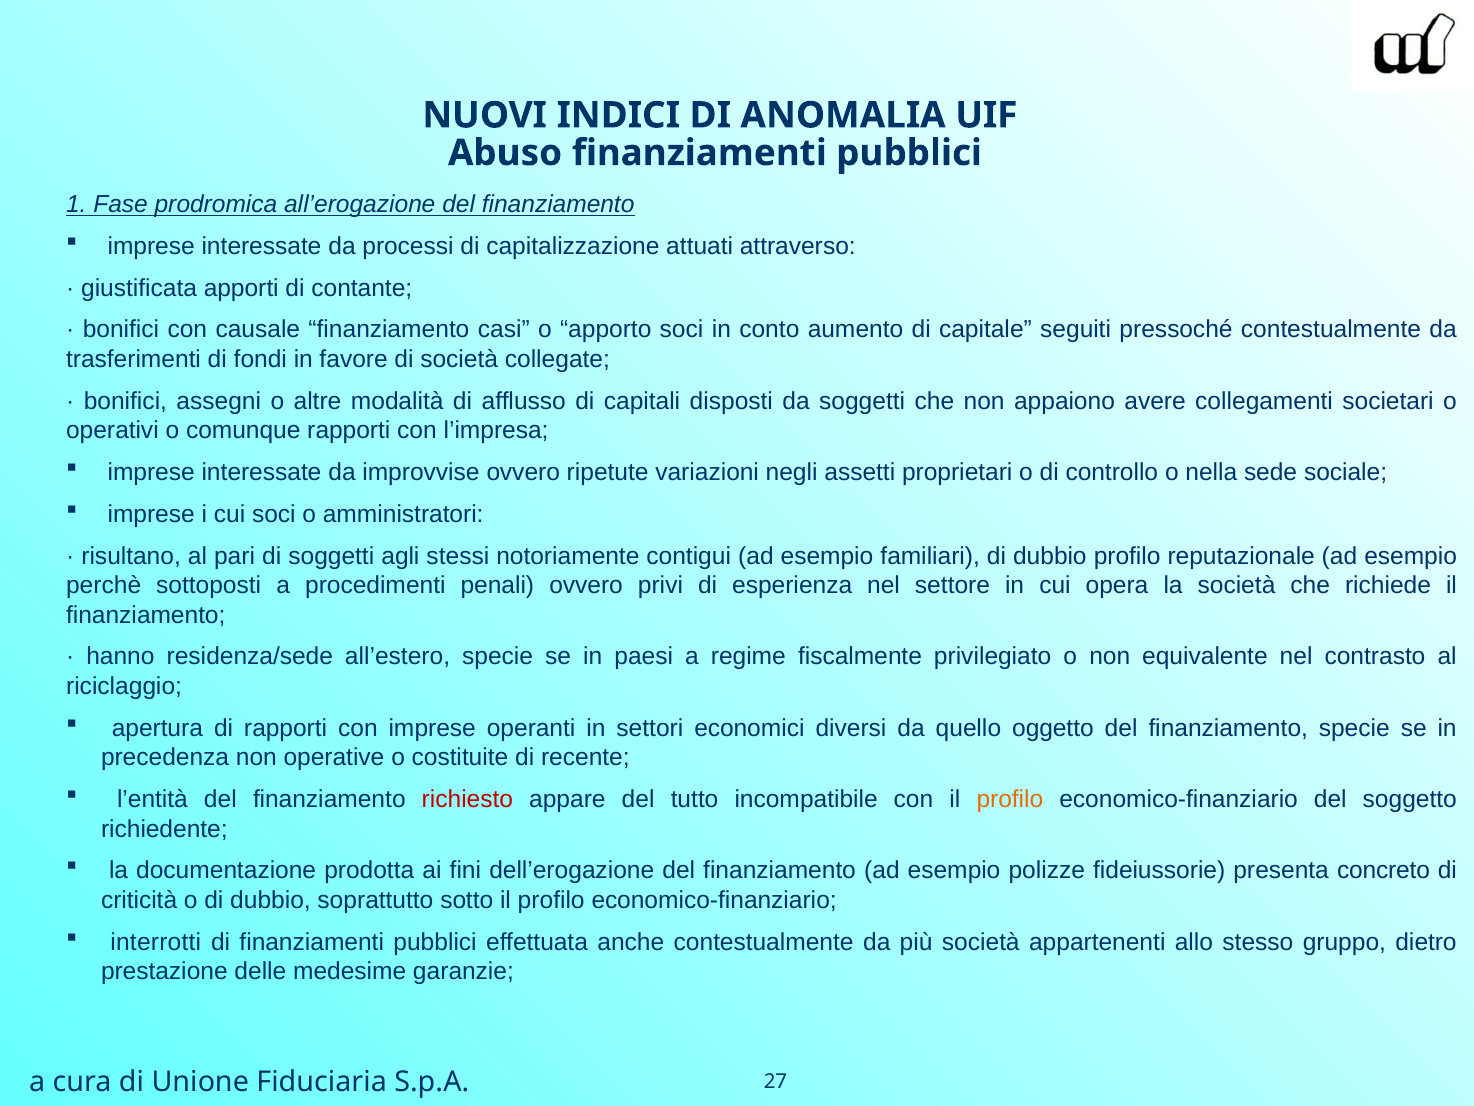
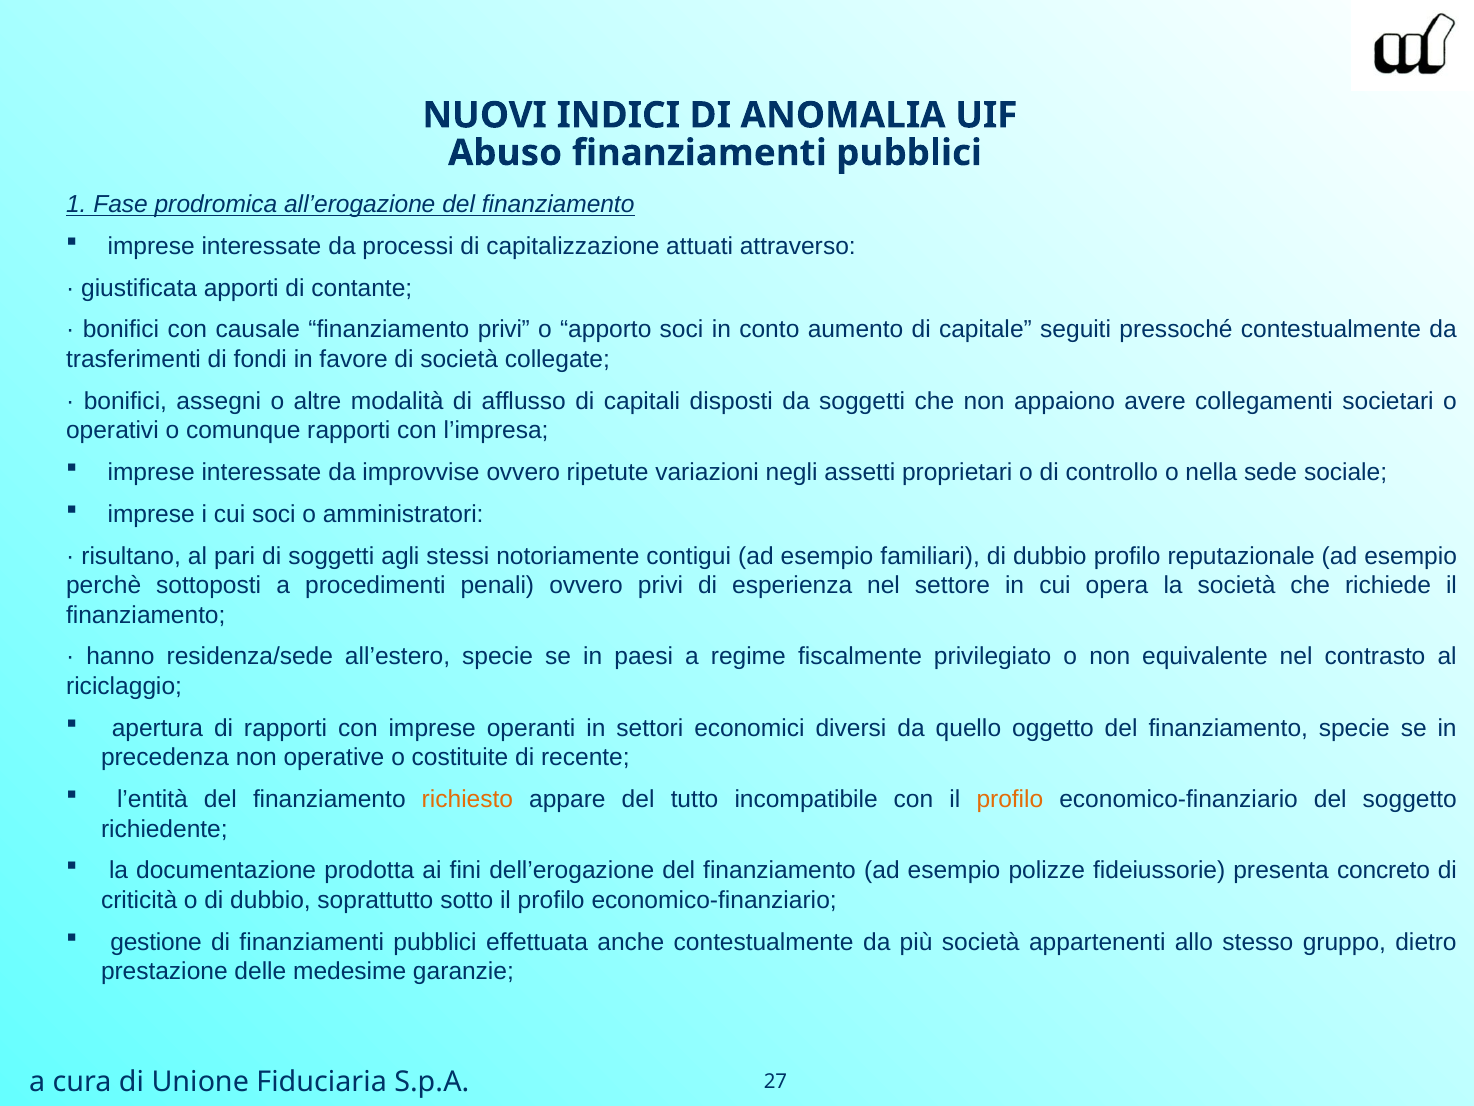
finanziamento casi: casi -> privi (504, 330)
richiesto colour: red -> orange (467, 799)
interrotti: interrotti -> gestione (156, 942)
